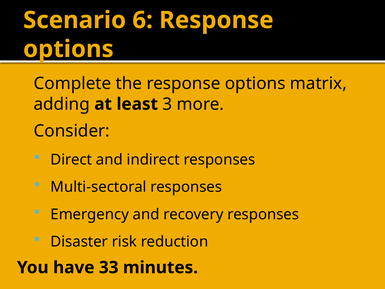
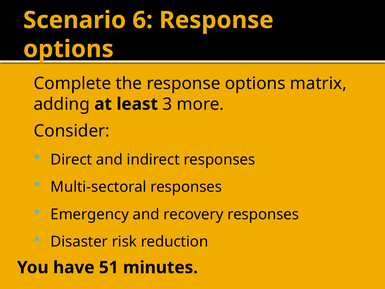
33: 33 -> 51 (109, 267)
